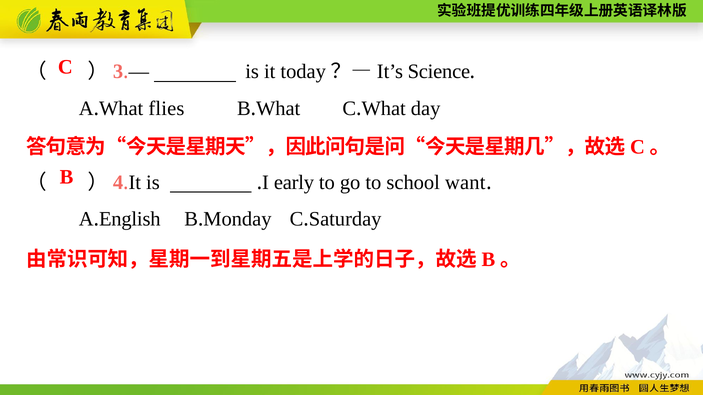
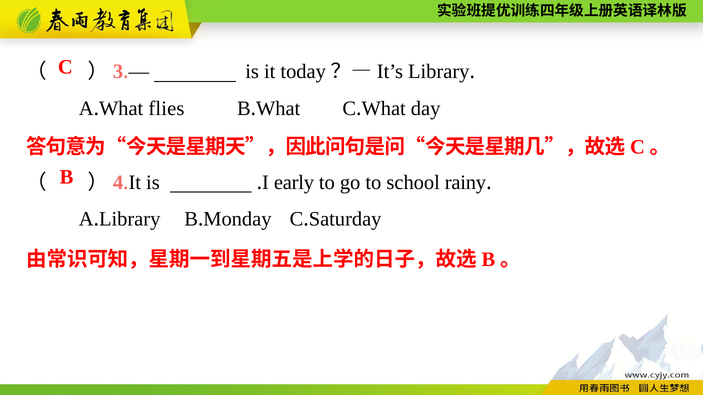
Science: Science -> Library (439, 72)
want: want -> rainy (465, 183)
English: English -> Library (130, 219)
